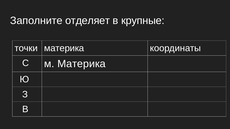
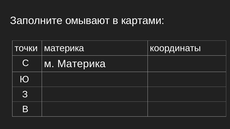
отделяет: отделяет -> омывают (88, 21)
крупные: крупные -> картами (143, 21)
